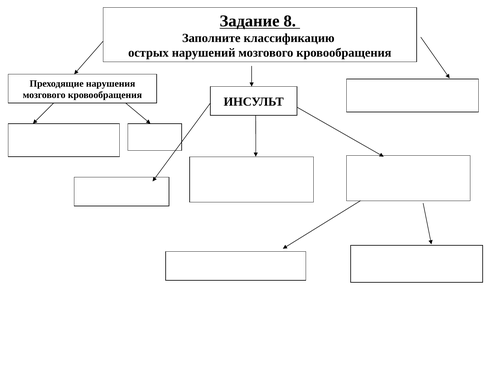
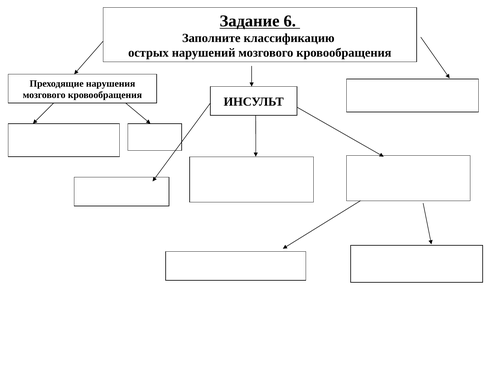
8: 8 -> 6 (290, 21)
